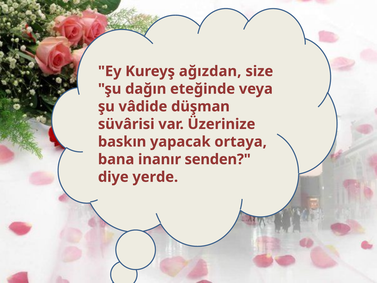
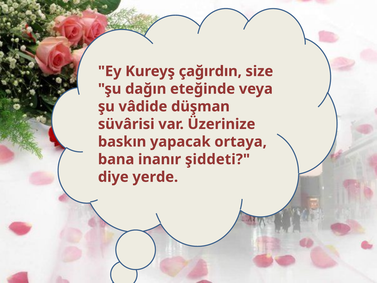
ağızdan: ağızdan -> çağırdın (210, 71)
senden: senden -> şiddeti (218, 159)
